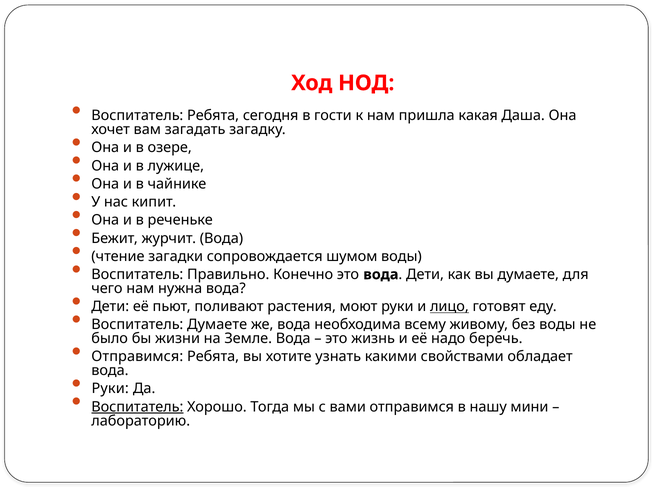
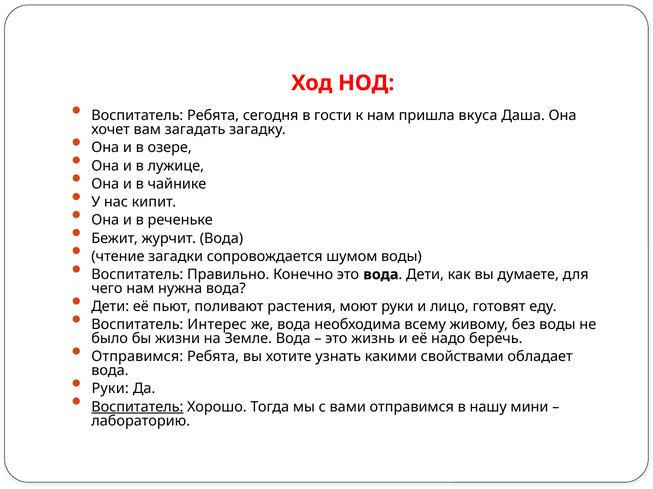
какая: какая -> вкуса (478, 116)
лицо underline: present -> none (449, 307)
Воспитатель Думаете: Думаете -> Интерес (217, 325)
